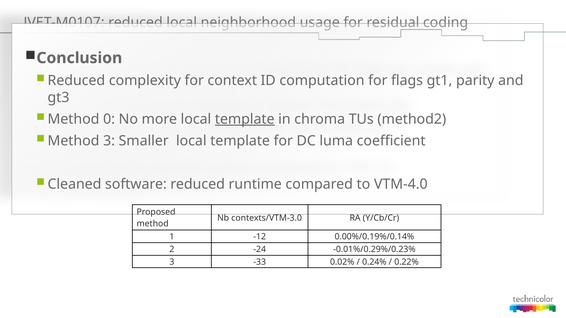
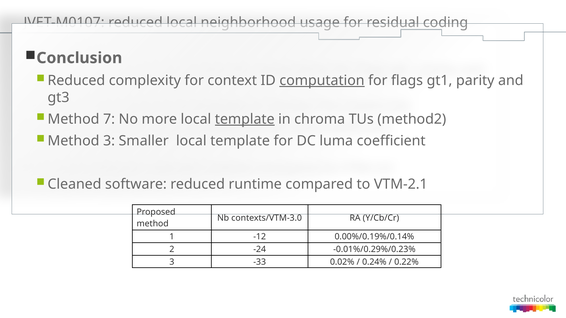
computation underline: none -> present (322, 81)
0: 0 -> 7 (109, 119)
VTM-4.0: VTM-4.0 -> VTM-2.1 (401, 184)
